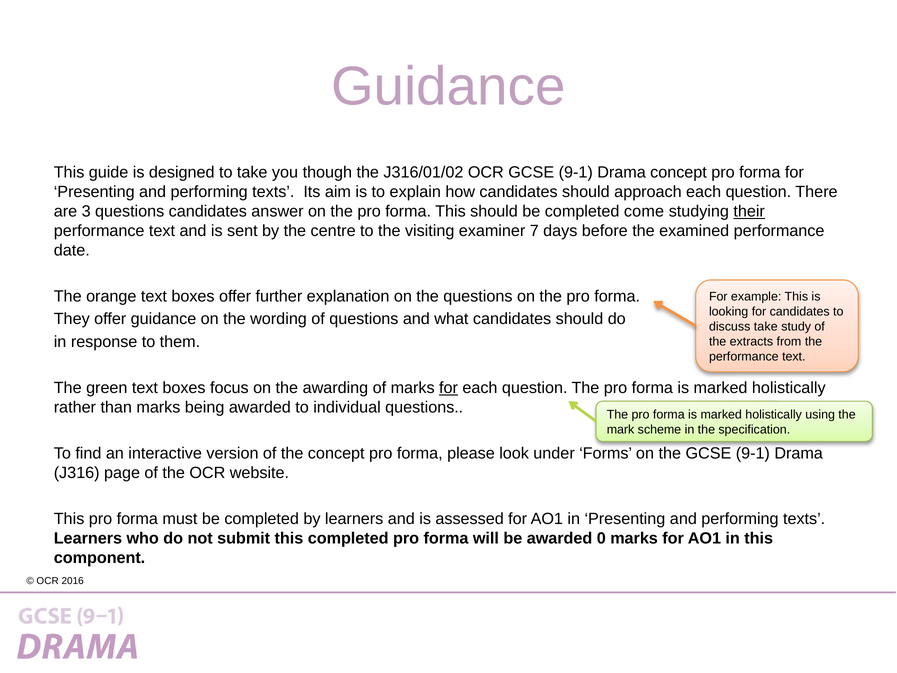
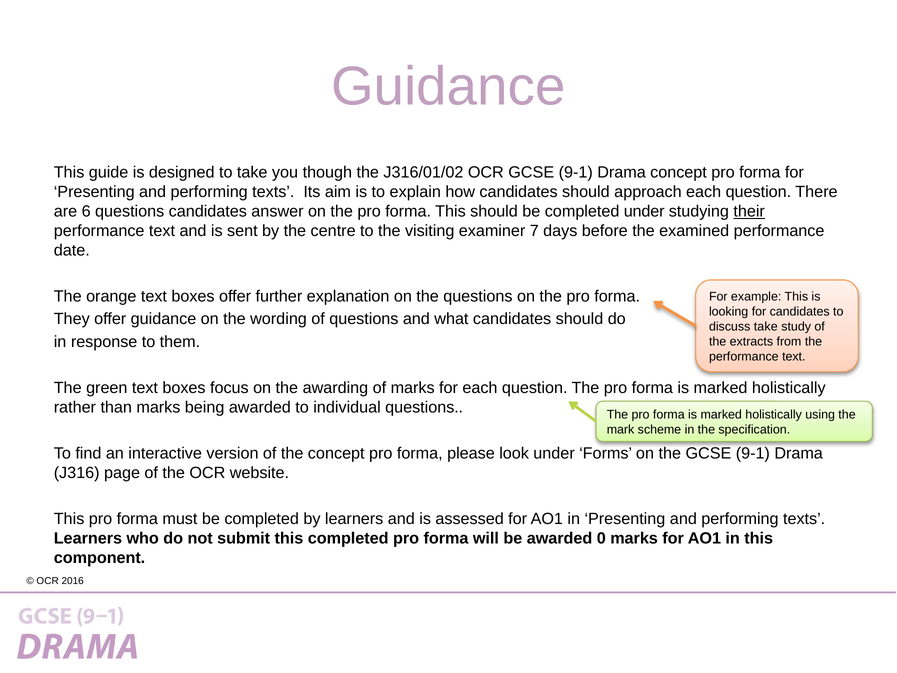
3: 3 -> 6 (86, 211)
completed come: come -> under (644, 211)
for underline: present -> none (449, 388)
